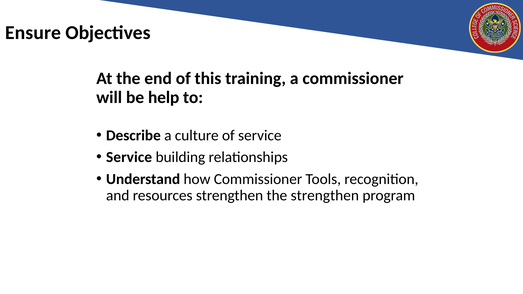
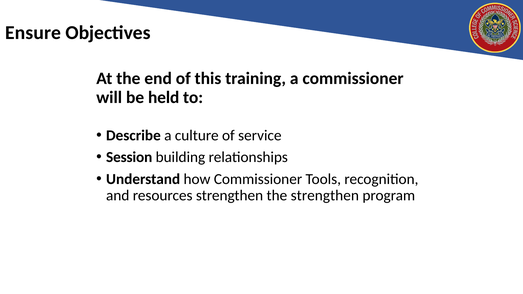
help: help -> held (164, 97)
Service: Service -> Session (129, 157)
